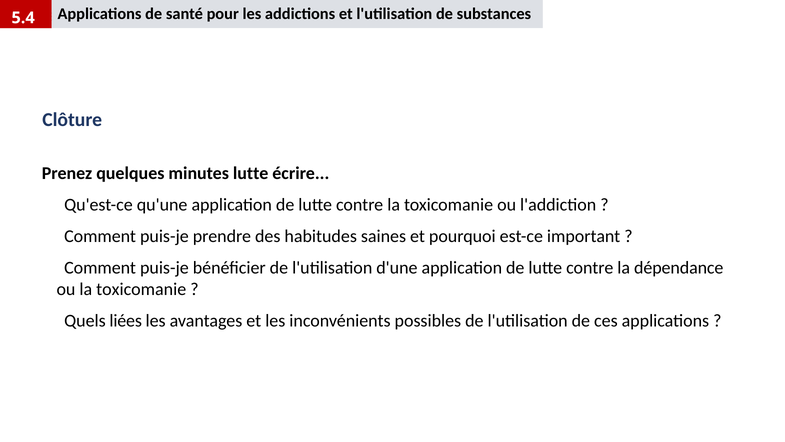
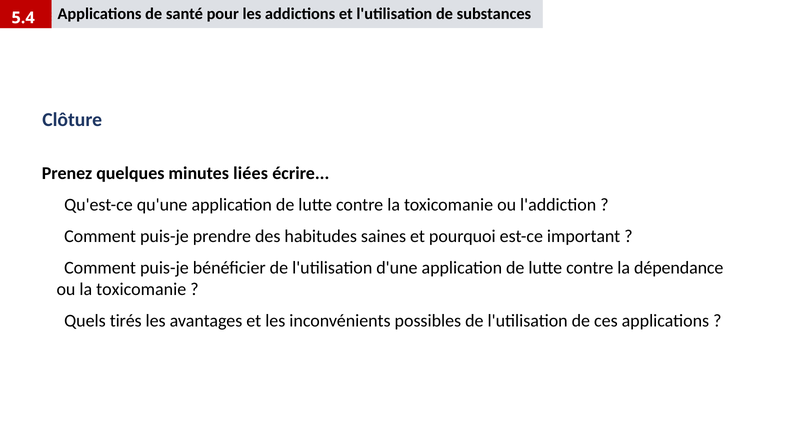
minutes lutte: lutte -> liées (251, 173)
liées: liées -> tirés (126, 320)
